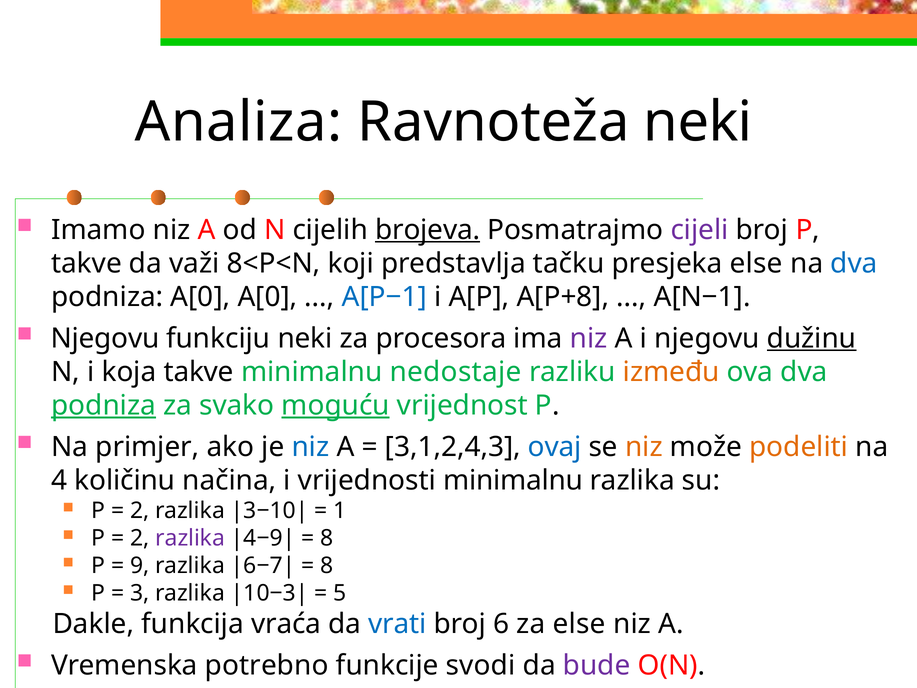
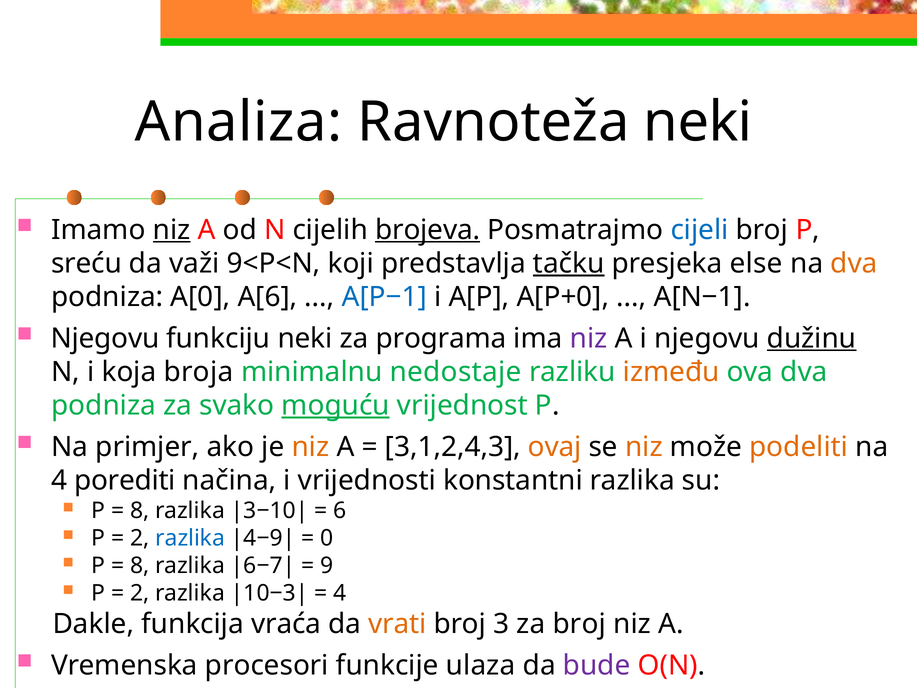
niz underline: none -> present (172, 230)
cijeli colour: purple -> blue (700, 230)
takve: takve -> sreću (87, 263)
8<P<N: 8<P<N -> 9<P<N (274, 263)
tačku underline: none -> present (569, 263)
dva colour: blue -> orange (854, 263)
A[0 A[0: A[0 -> A[6 (267, 297)
A[P+8: A[P+8 -> A[P+0 (563, 297)
procesora: procesora -> programa (441, 338)
koja takve: takve -> broja (198, 372)
podniza underline: present -> none (104, 405)
niz colour: blue -> orange (310, 447)
ovaj colour: blue -> orange (555, 447)
količinu: količinu -> porediti (125, 480)
vrijednosti minimalnu: minimalnu -> konstantni (513, 480)
2: 2 -> 8 (140, 510)
1: 1 -> 6 (340, 510)
razlika colour: purple -> blue (190, 538)
8: 8 -> 0 (327, 538)
9: 9 -> 8 (140, 565)
8: 8 -> 9 (327, 565)
3: 3 -> 2 (140, 593)
5: 5 -> 4 (340, 593)
vrati colour: blue -> orange (397, 624)
6: 6 -> 3 (501, 624)
za else: else -> broj (579, 624)
potrebno: potrebno -> procesori (267, 665)
svodi: svodi -> ulaza (481, 665)
